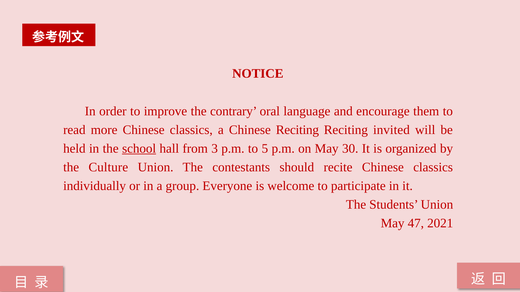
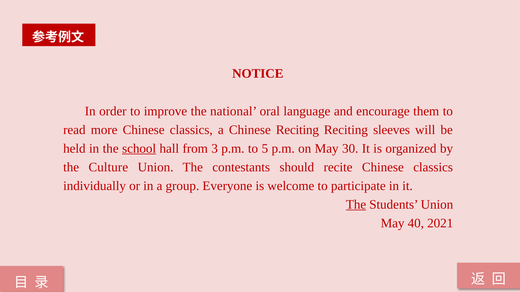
contrary: contrary -> national (234, 111)
invited: invited -> sleeves (392, 130)
The underline: none -> present (356, 205)
47: 47 -> 40 (416, 224)
